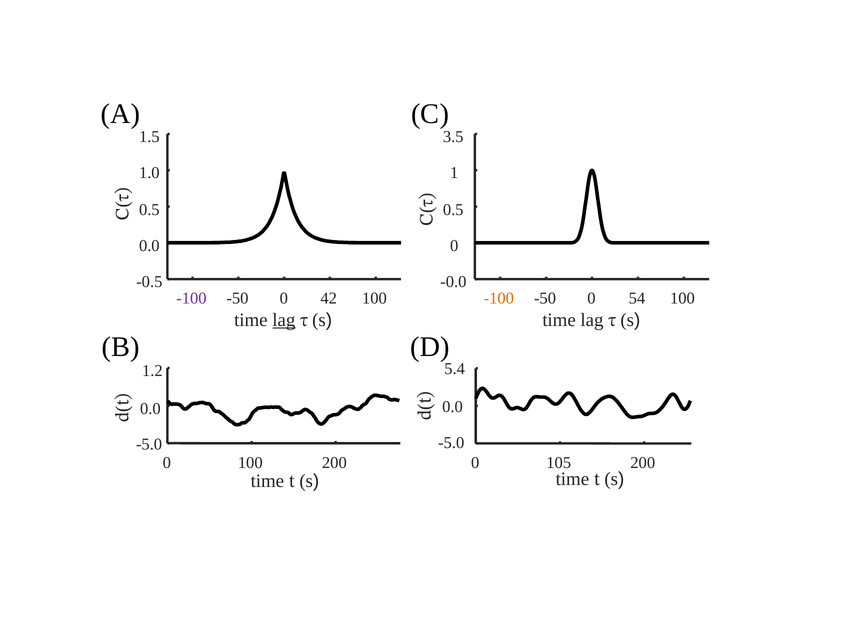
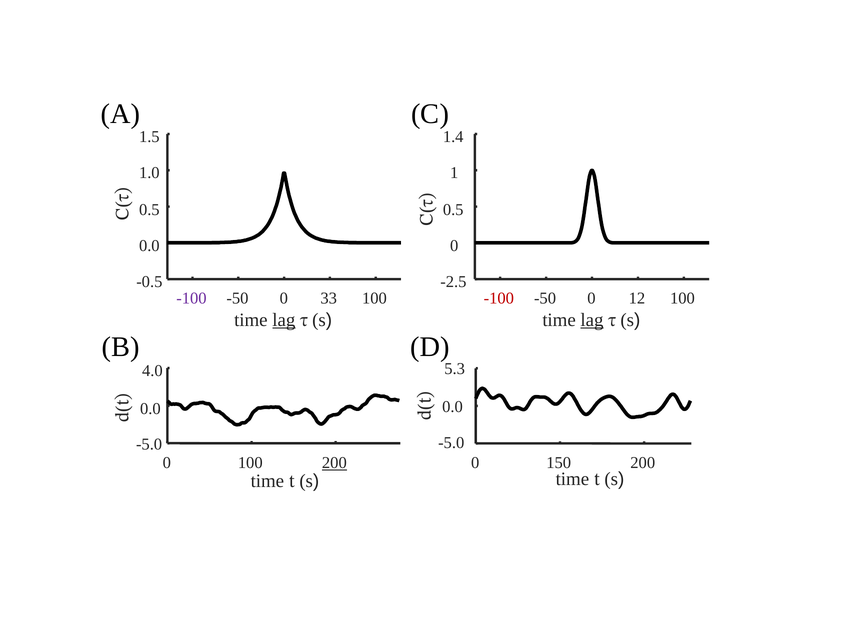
3.5: 3.5 -> 1.4 (453, 137)
-0.0: -0.0 -> -2.5 (453, 282)
42: 42 -> 33 (329, 299)
-100 colour: orange -> red (499, 299)
54: 54 -> 12 (637, 299)
lag underline: none -> present (592, 320)
5.4: 5.4 -> 5.3 (455, 369)
1.2: 1.2 -> 4.0 (152, 371)
200 underline: none -> present (334, 463)
105: 105 -> 150 (559, 463)
